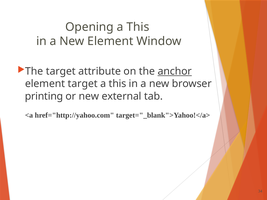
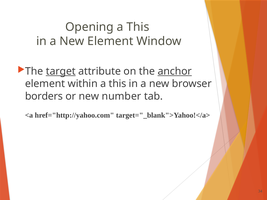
target underline: none -> present (61, 71)
element target: target -> within (83, 84)
printing: printing -> borders (44, 96)
external: external -> number (121, 96)
